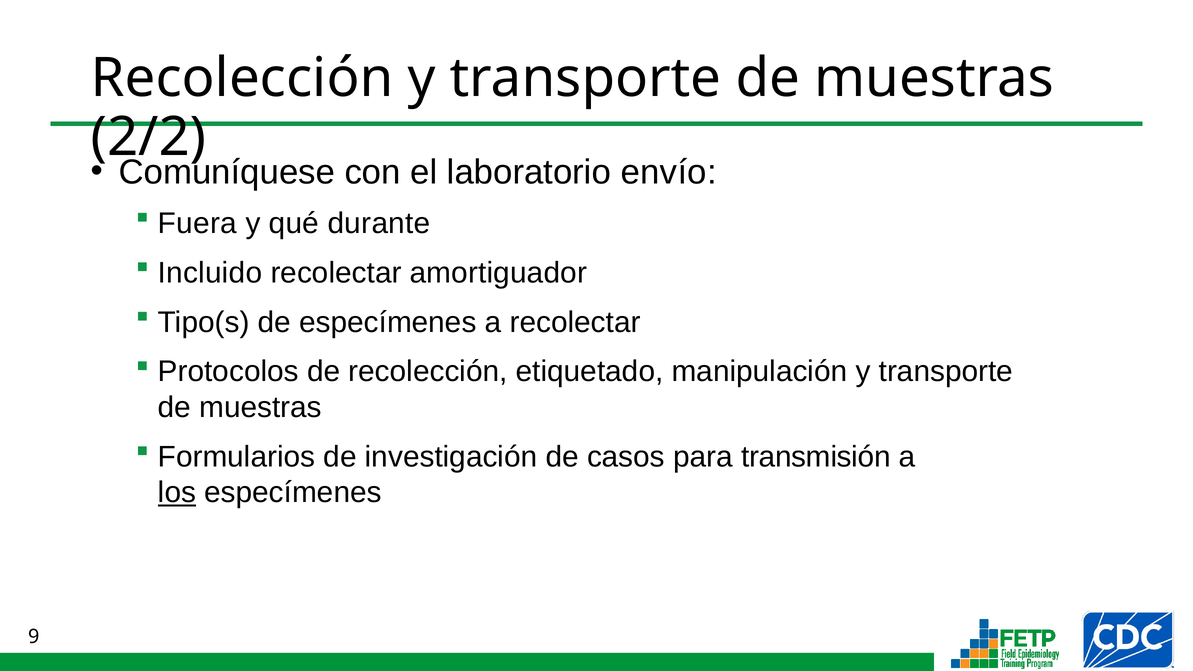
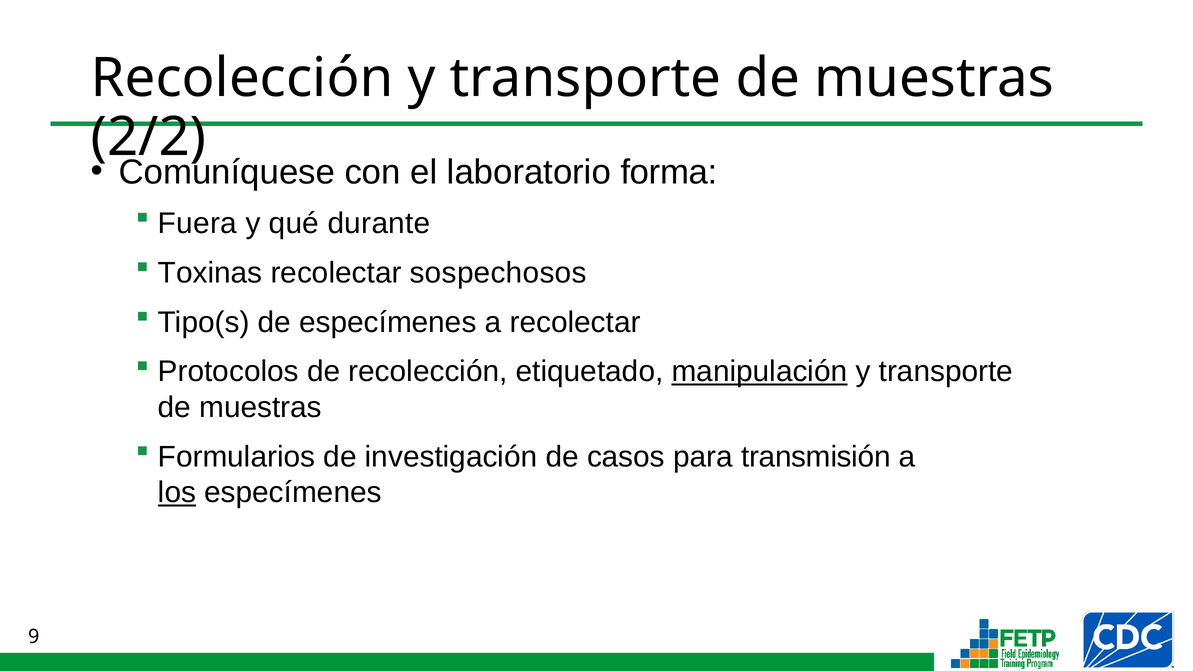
envío: envío -> forma (669, 172)
Incluido: Incluido -> Toxinas (210, 273)
amortiguador: amortiguador -> sospechosos (498, 273)
manipulación underline: none -> present (759, 372)
